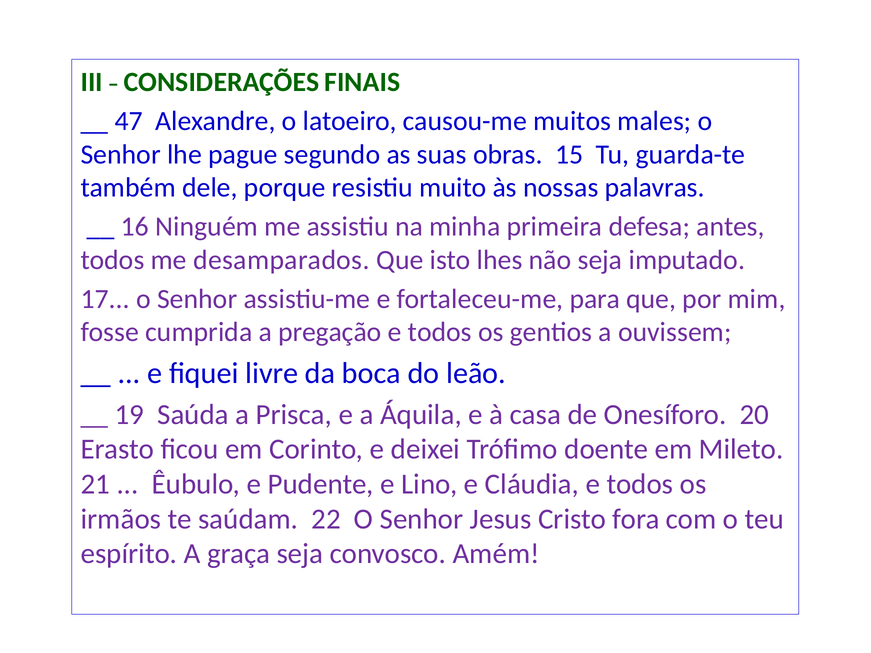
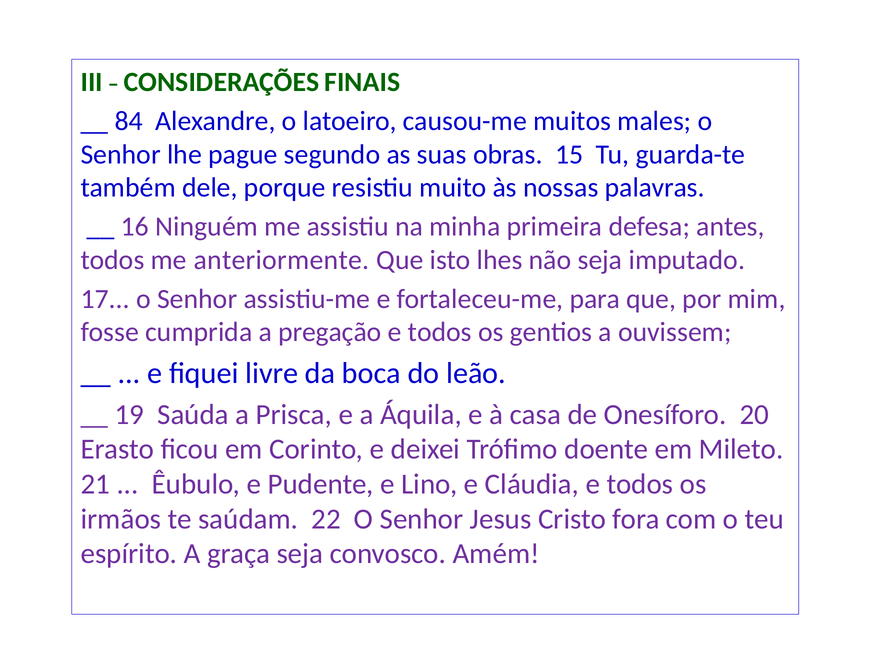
47: 47 -> 84 (129, 121)
desamparados: desamparados -> anteriormente (281, 260)
